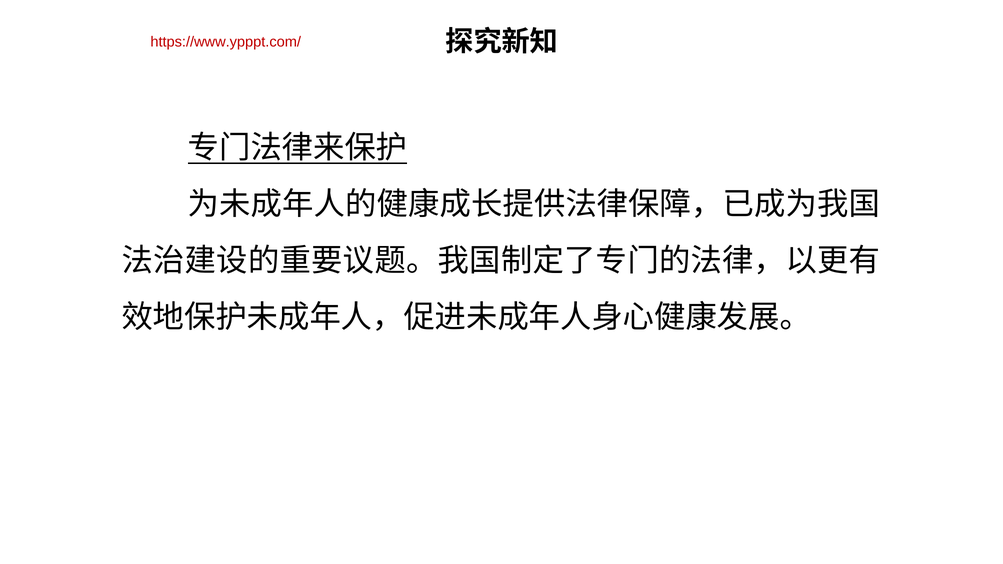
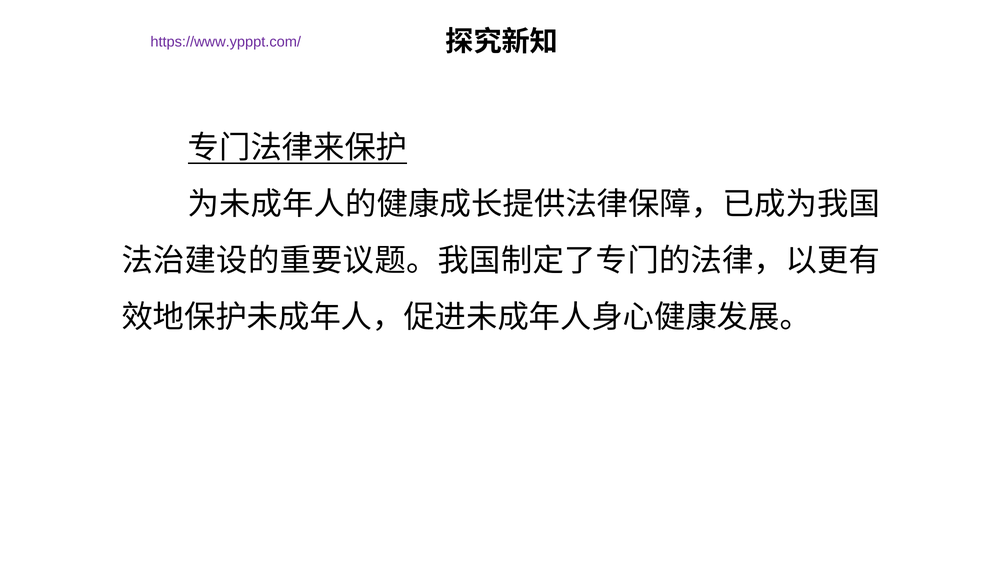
https://www.ypppt.com/ colour: red -> purple (226, 42)
